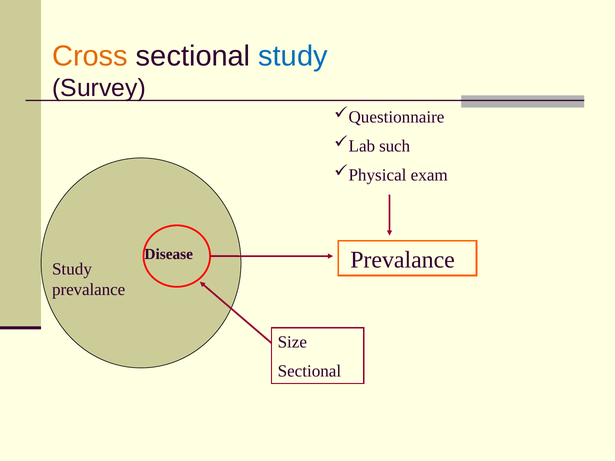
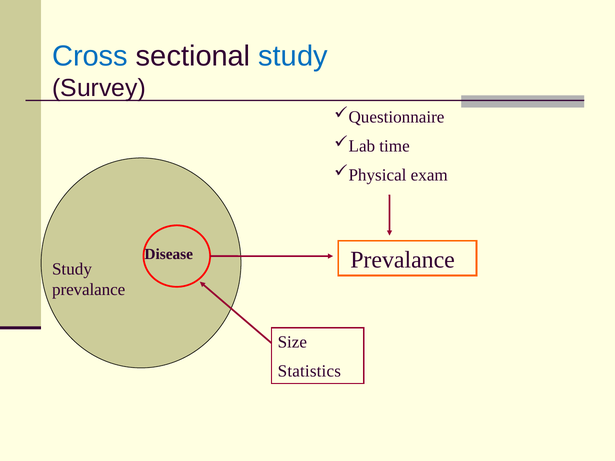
Cross colour: orange -> blue (90, 56)
such: such -> time (395, 146)
Sectional: Sectional -> Statistics (309, 372)
